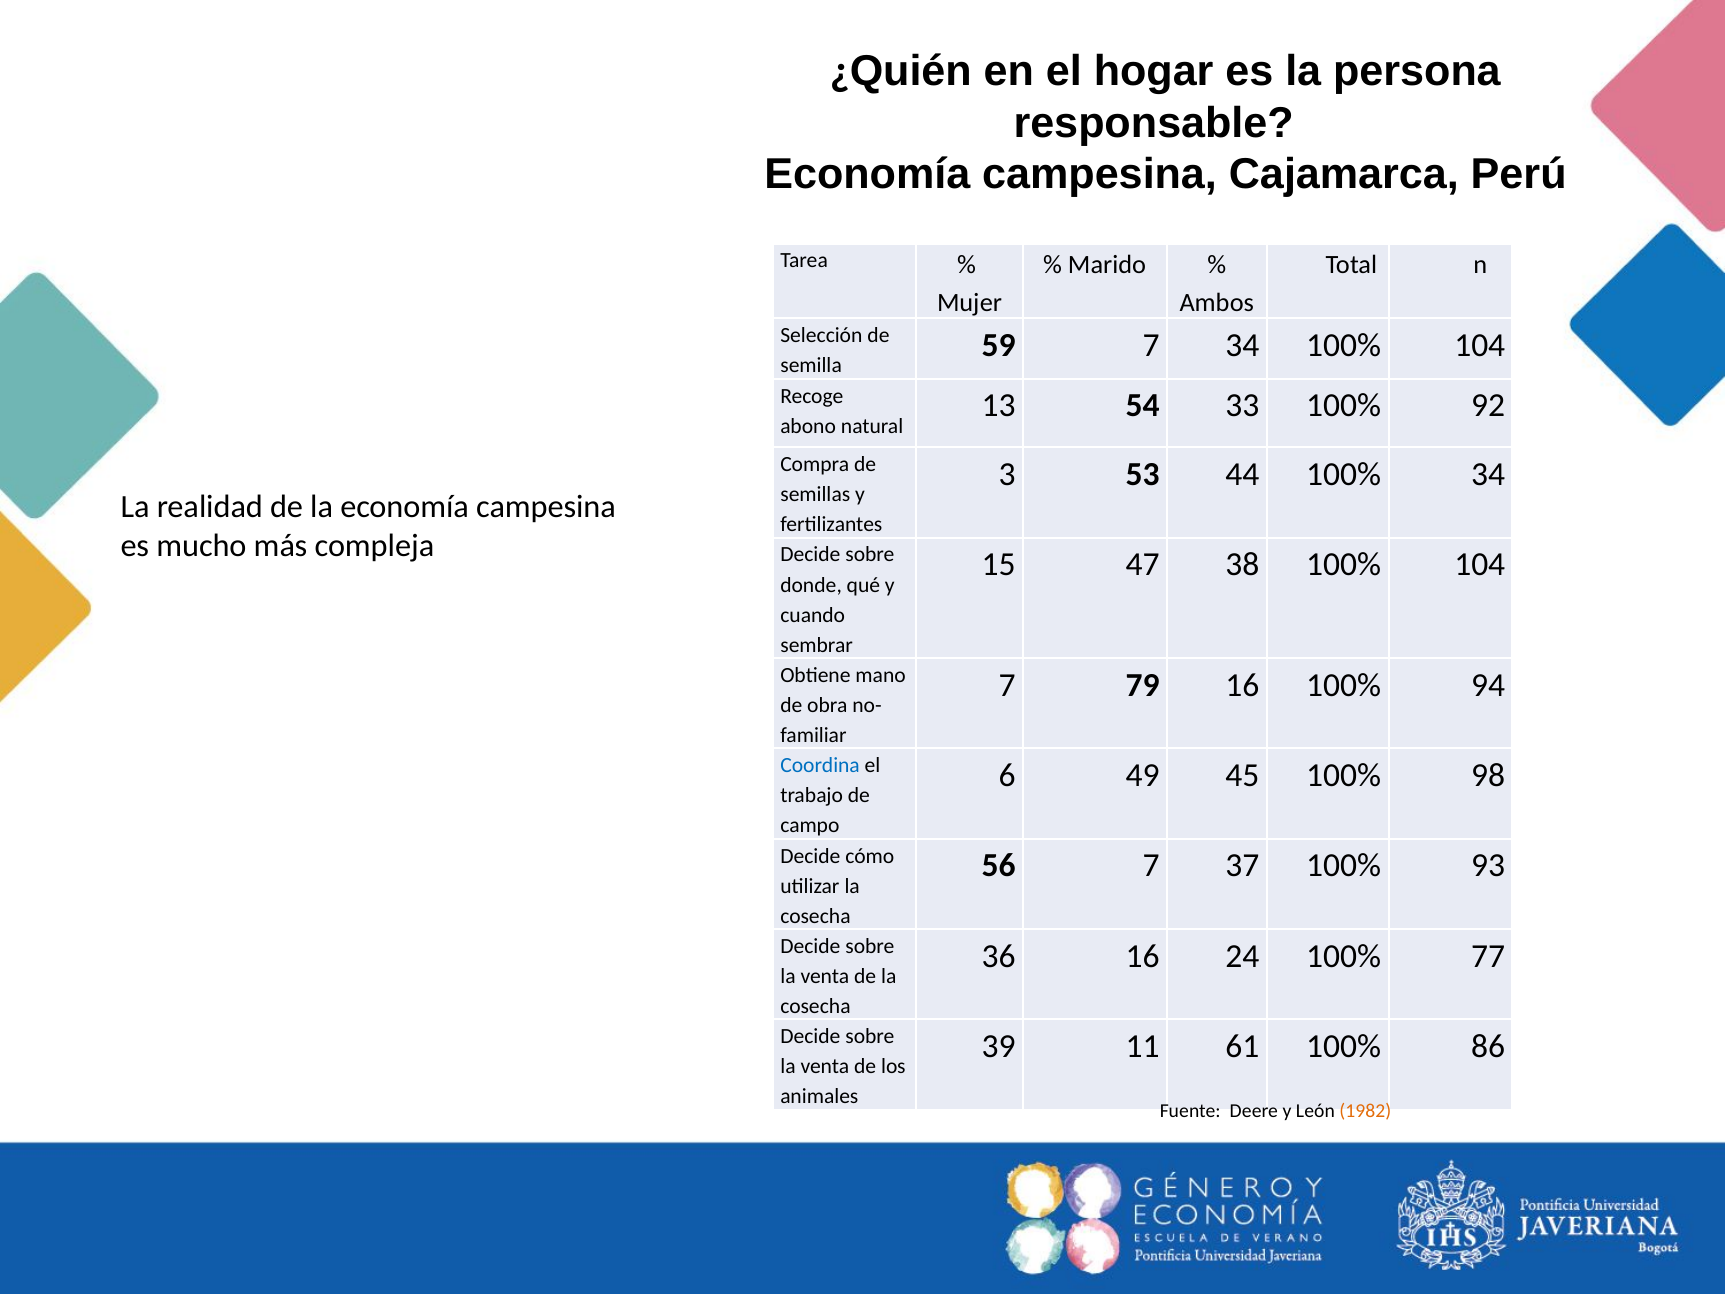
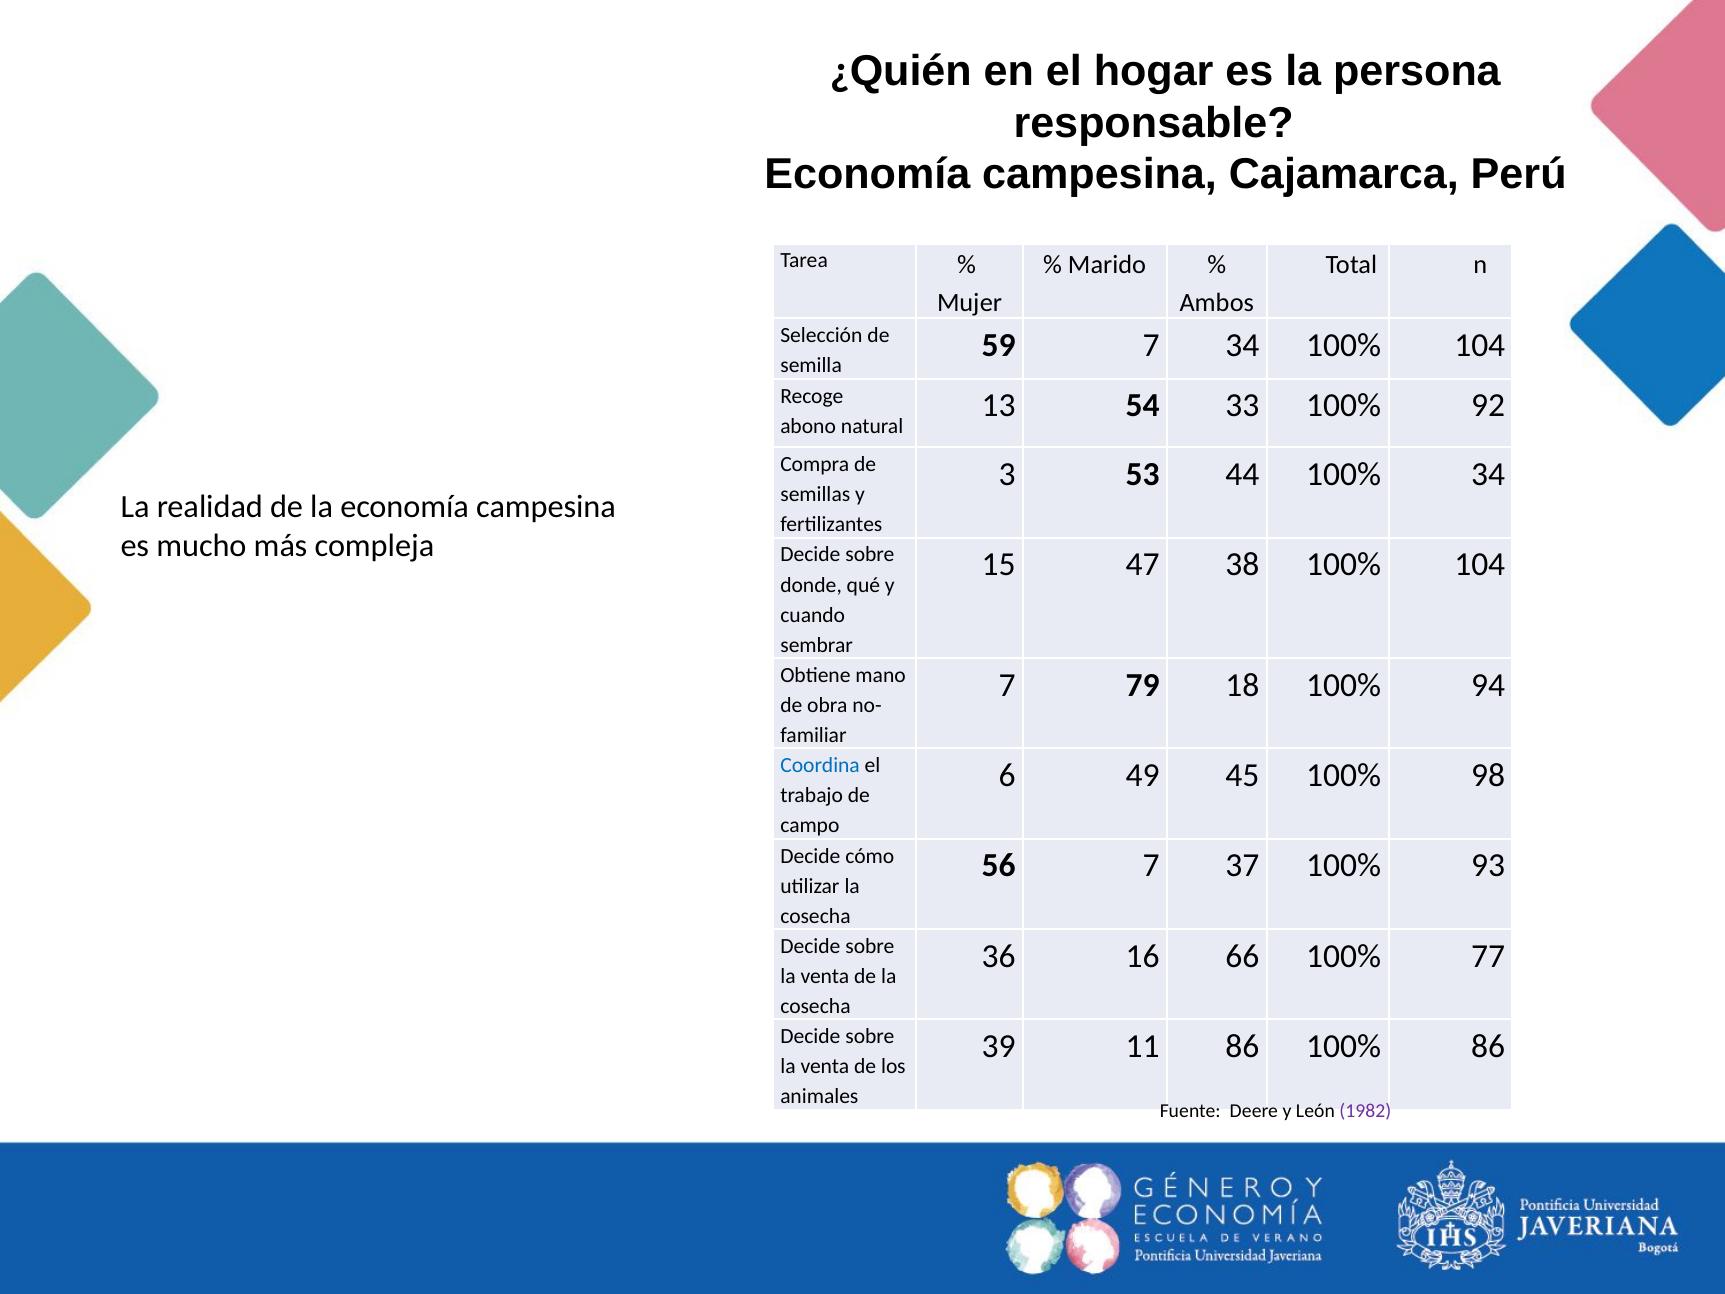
79 16: 16 -> 18 (1242, 685)
24: 24 -> 66 (1242, 956)
11 61: 61 -> 86 (1242, 1046)
1982 colour: orange -> purple (1365, 1111)
